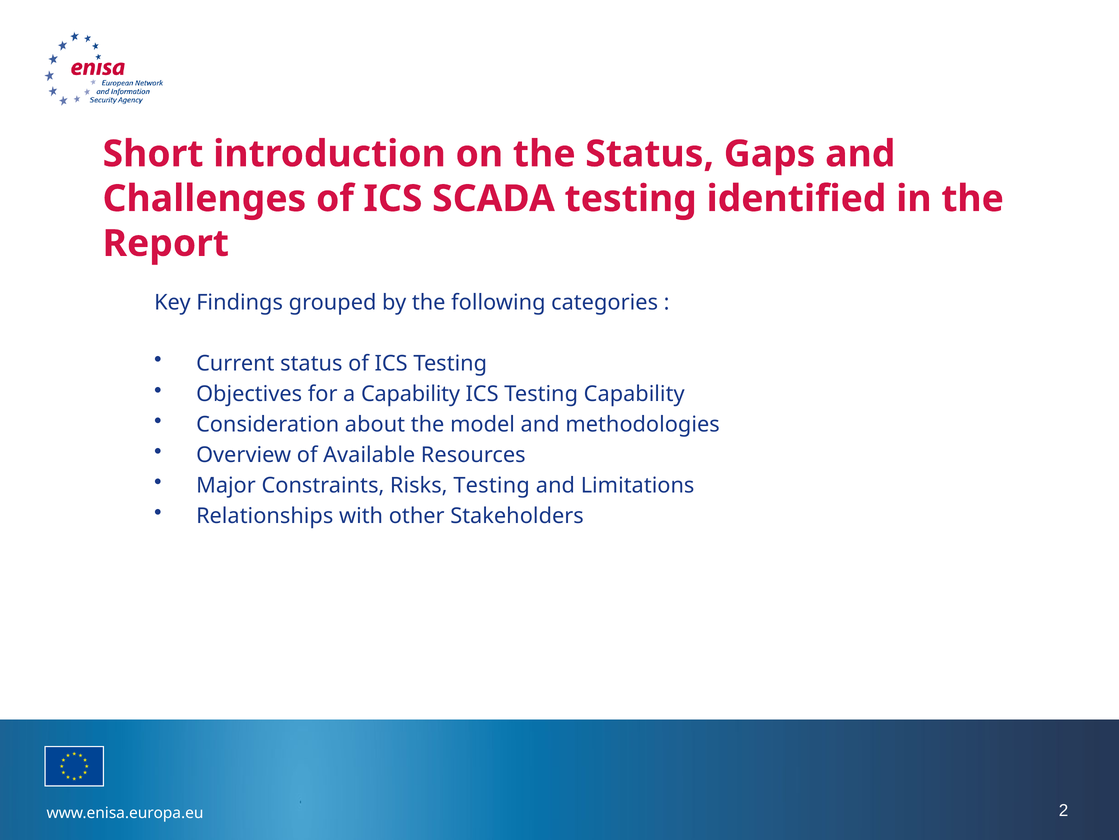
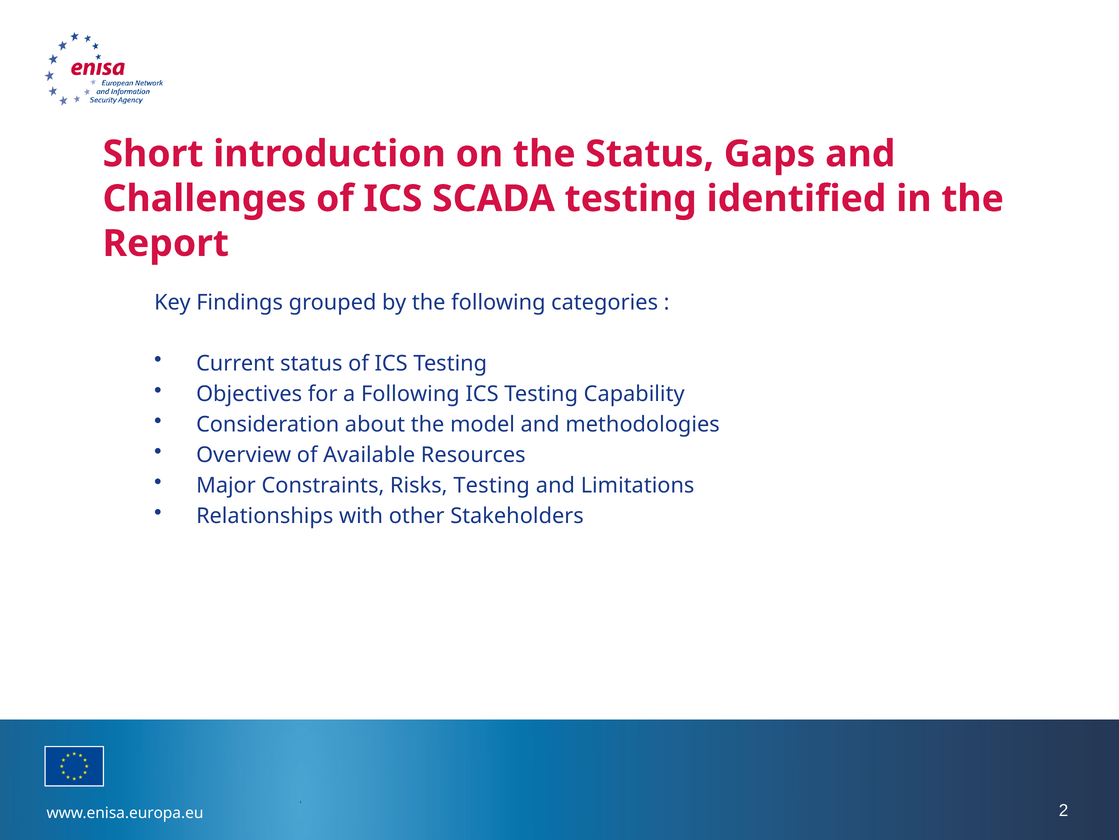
a Capability: Capability -> Following (410, 394)
